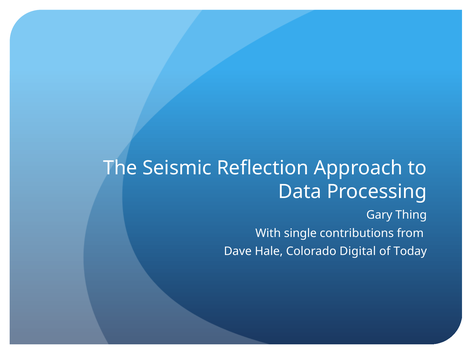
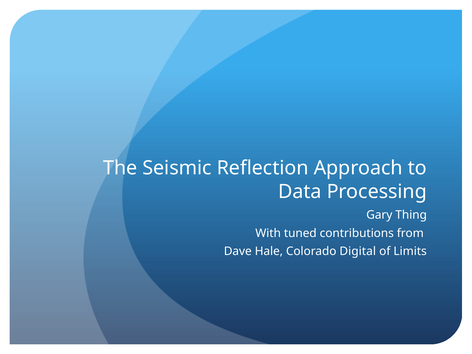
single: single -> tuned (300, 233)
Today: Today -> Limits (410, 251)
